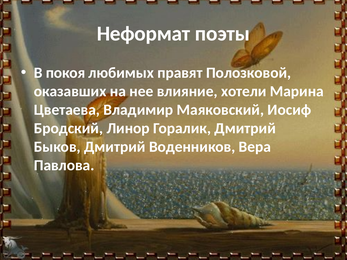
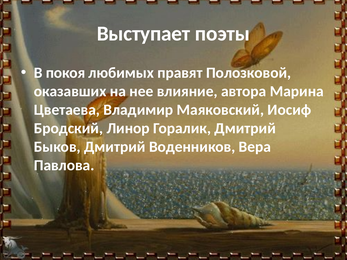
Неформат: Неформат -> Выступает (143, 34)
хотели: хотели -> автора (244, 91)
